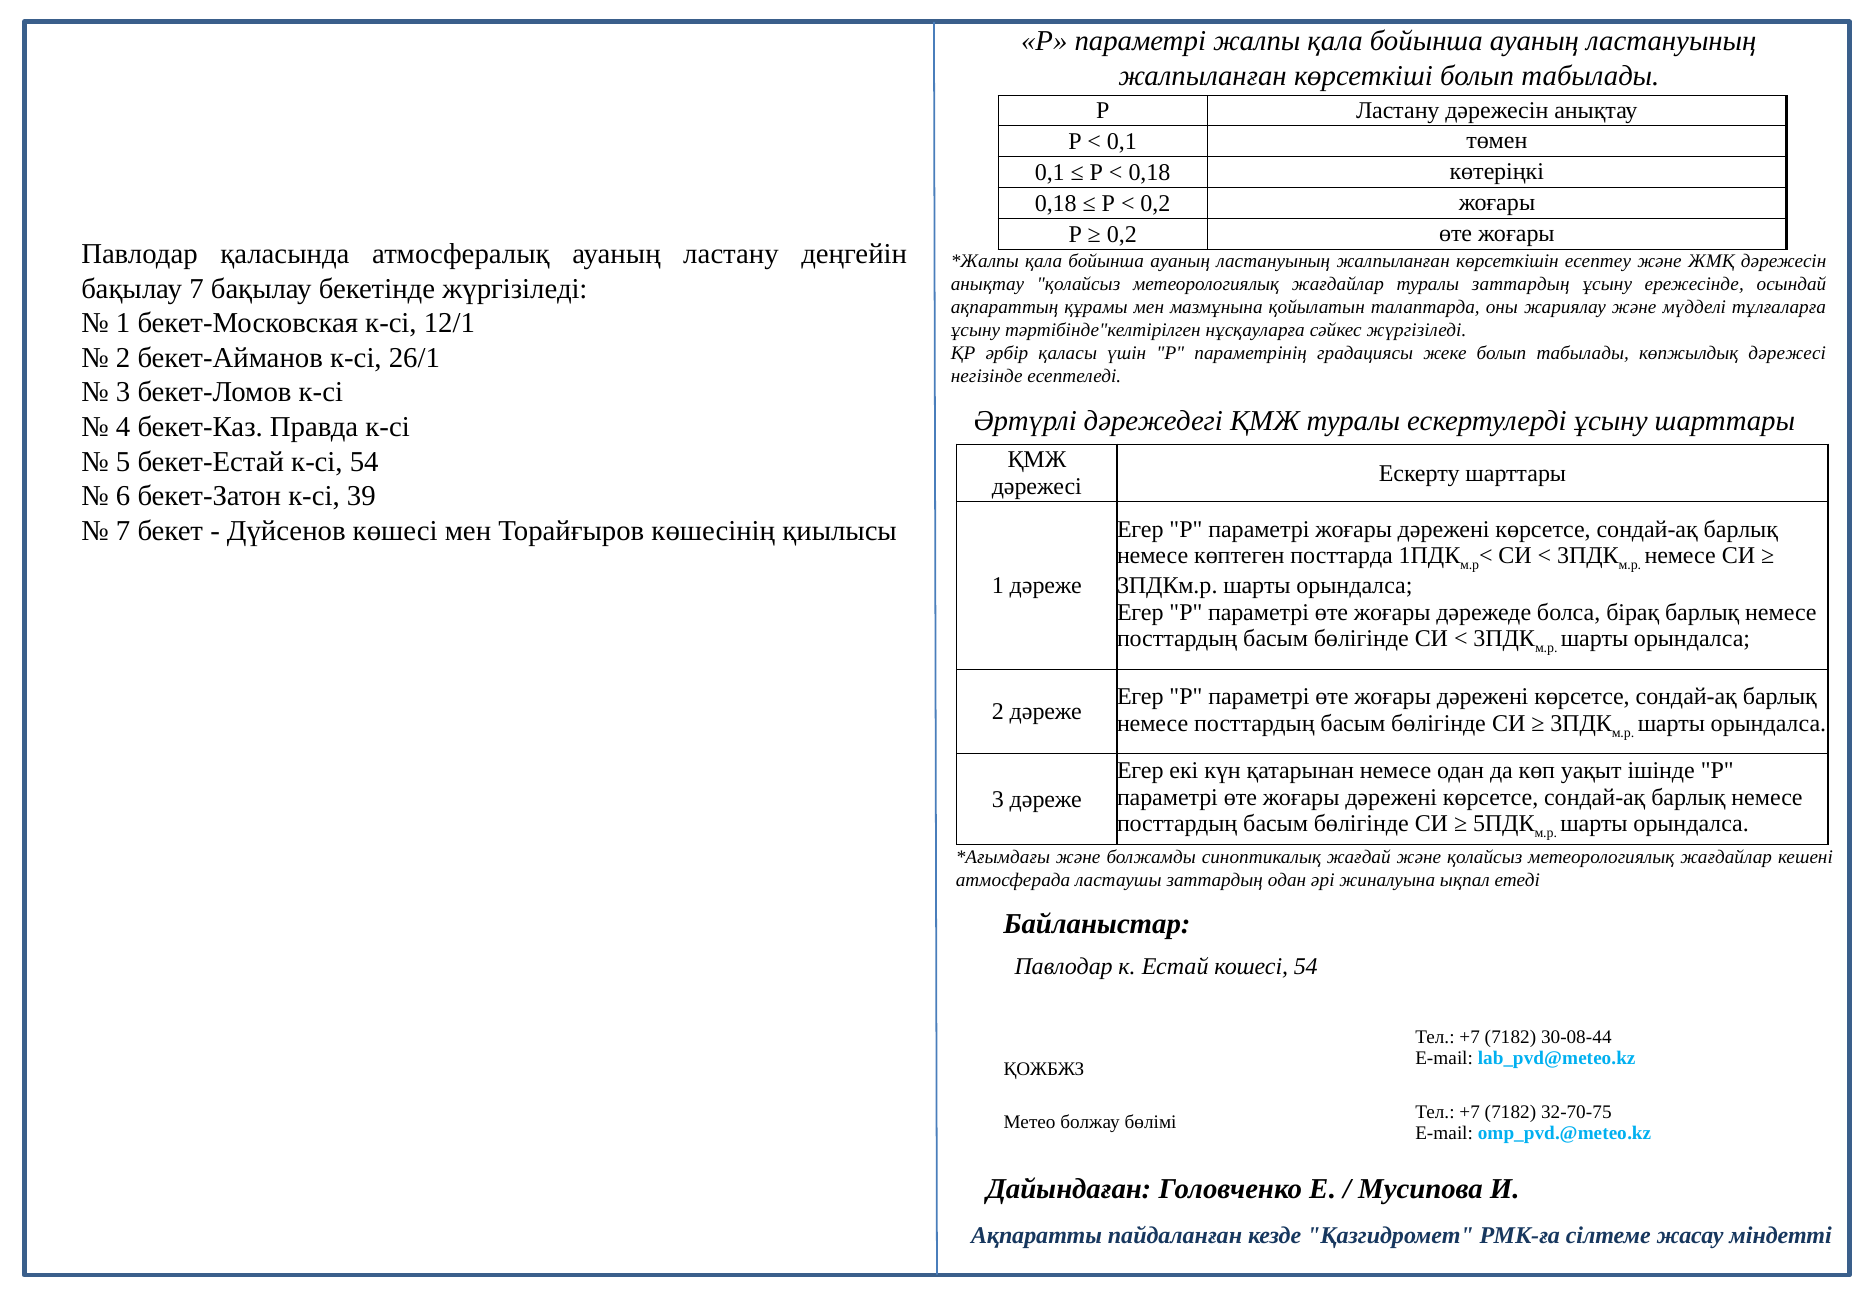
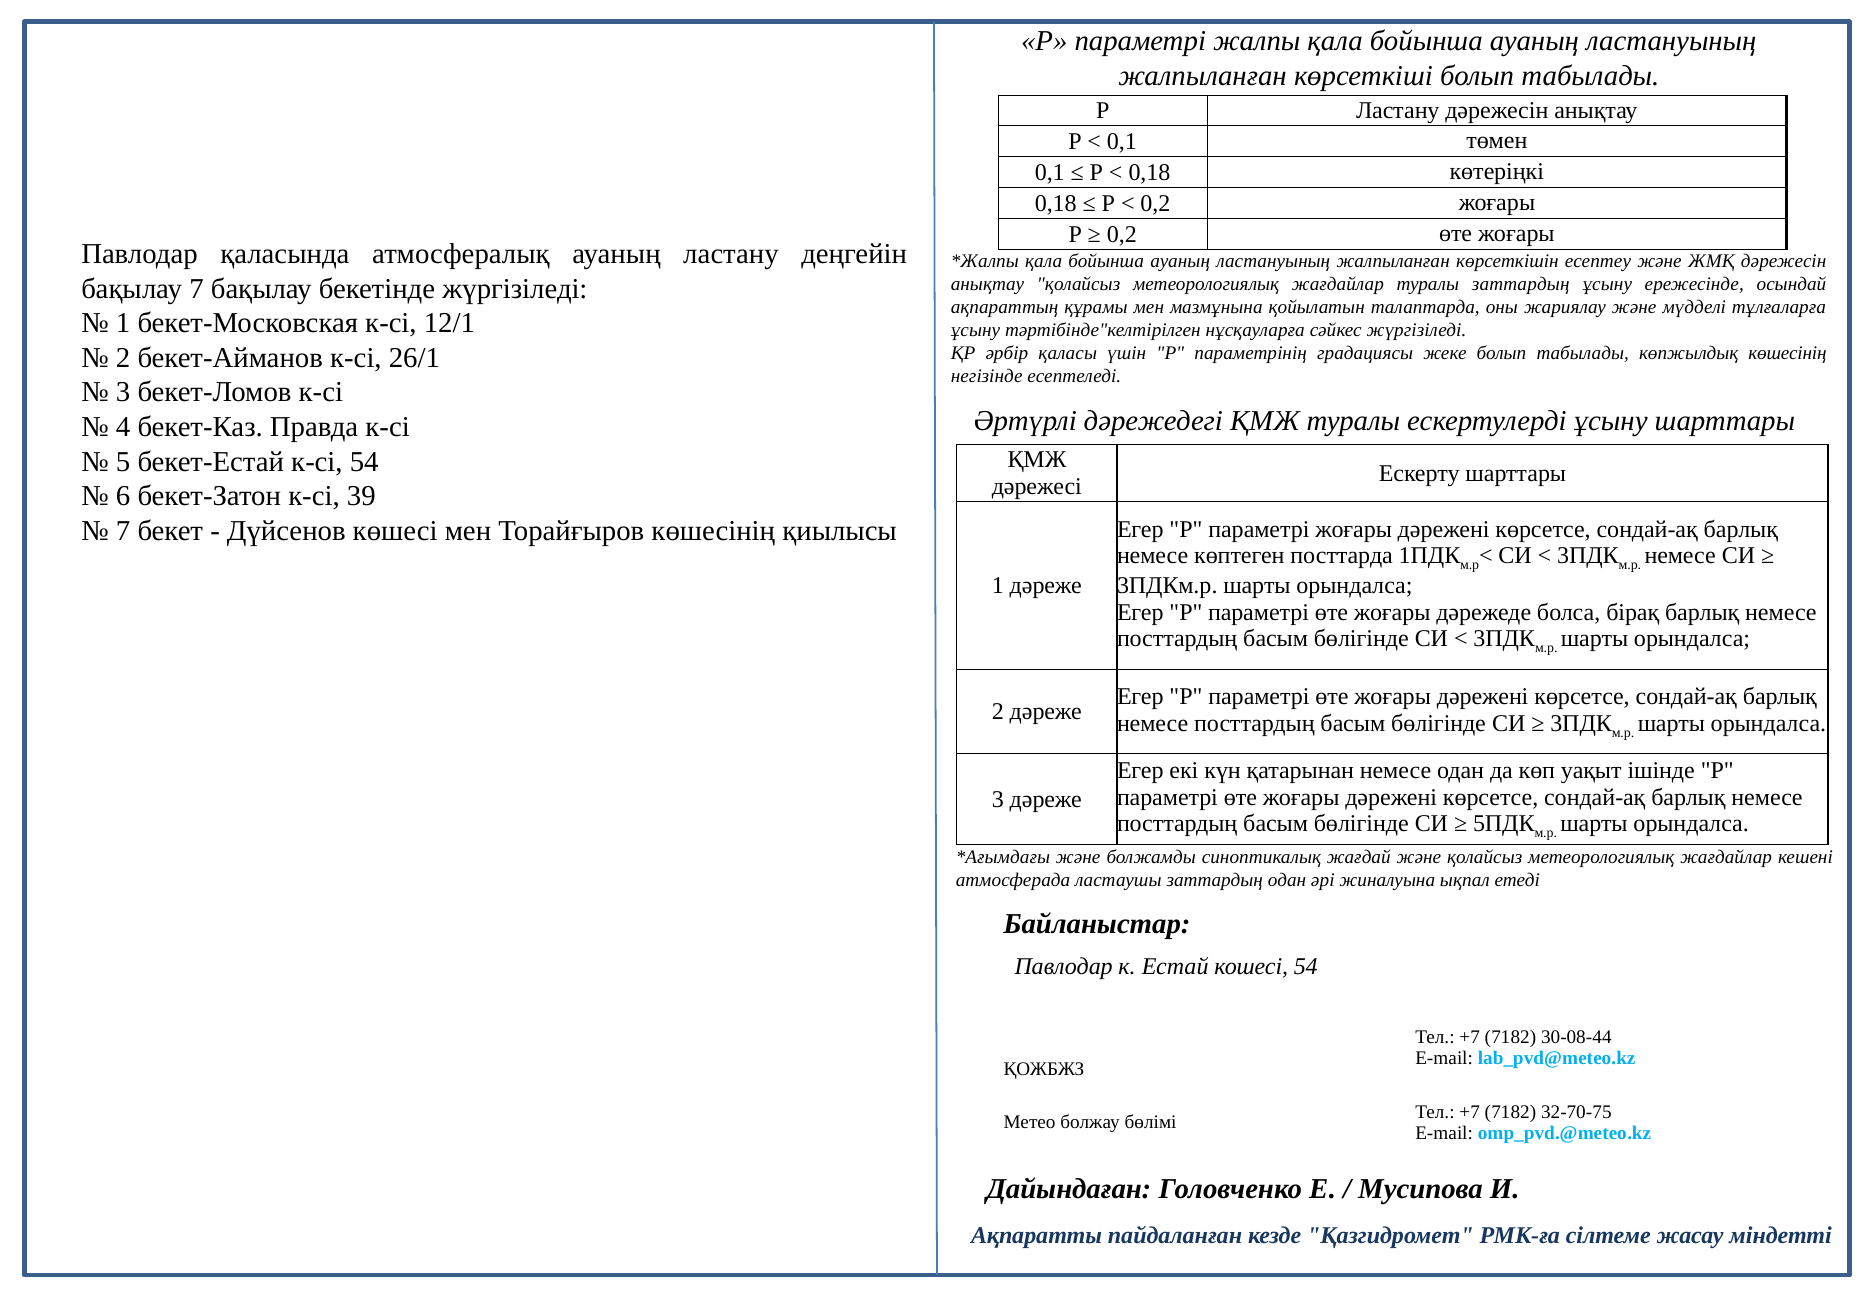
көпжылдық дәрежесі: дәрежесі -> көшесінің (1787, 353)
